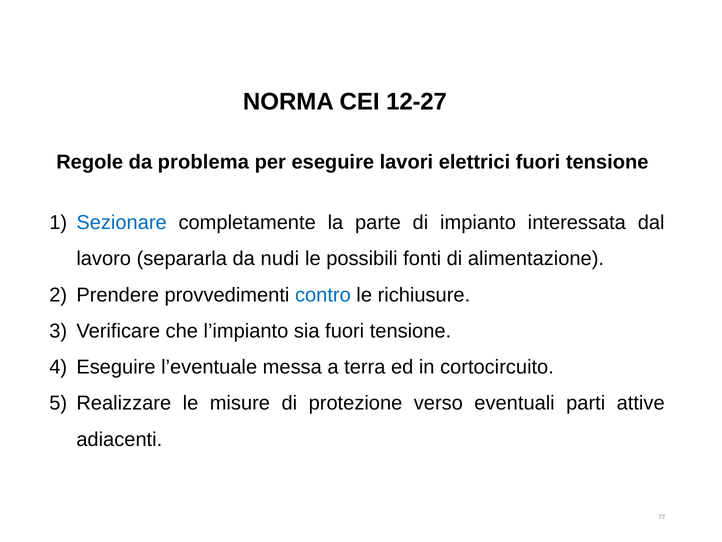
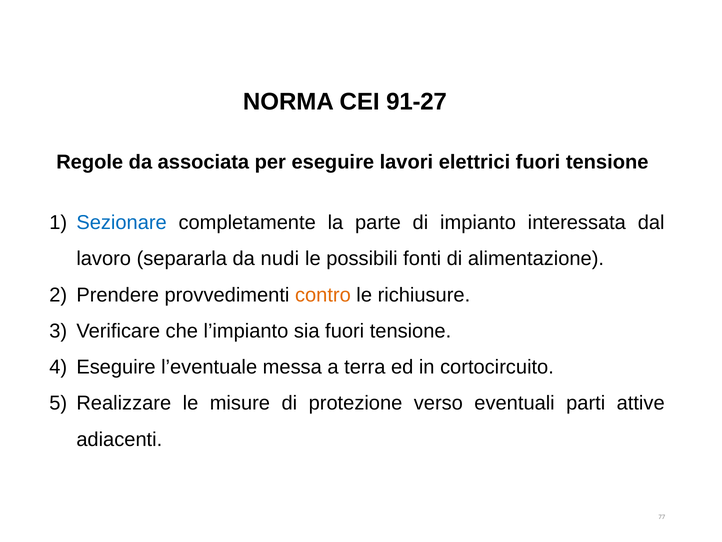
12-27: 12-27 -> 91-27 (417, 102)
problema: problema -> associata (203, 162)
contro colour: blue -> orange (323, 295)
